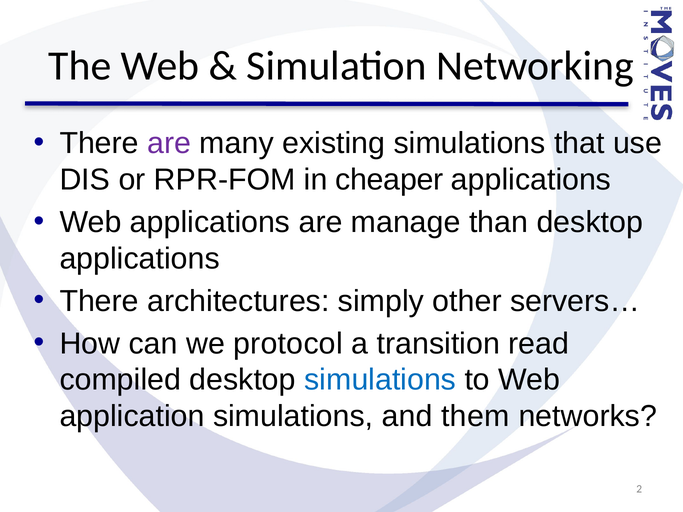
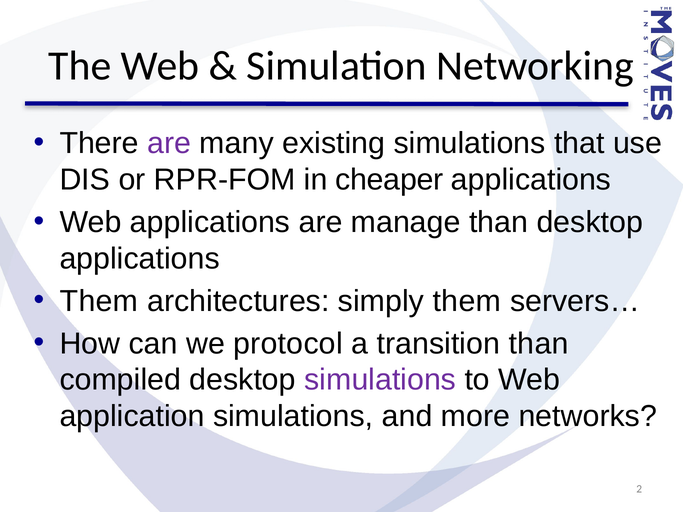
There: There -> Them (99, 301)
simply other: other -> them (467, 301)
transition read: read -> than (539, 344)
simulations colour: blue -> purple (380, 380)
them: them -> more (475, 417)
